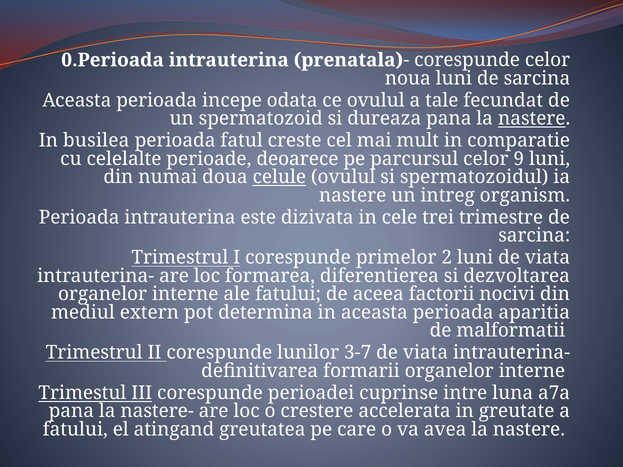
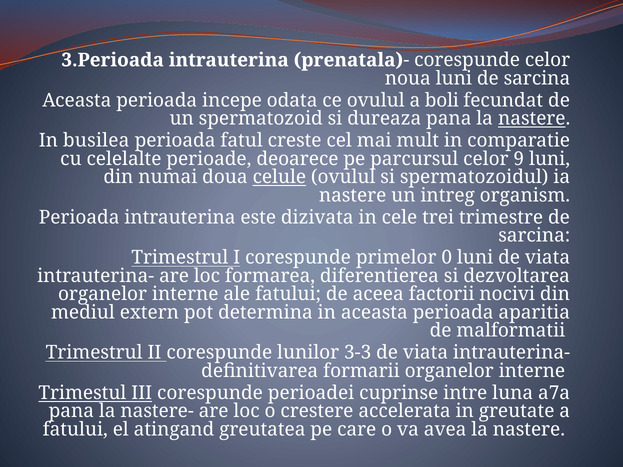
0.Perioada: 0.Perioada -> 3.Perioada (113, 60)
tale: tale -> boli (442, 100)
2: 2 -> 0 (447, 258)
3-7: 3-7 -> 3-3 (358, 353)
